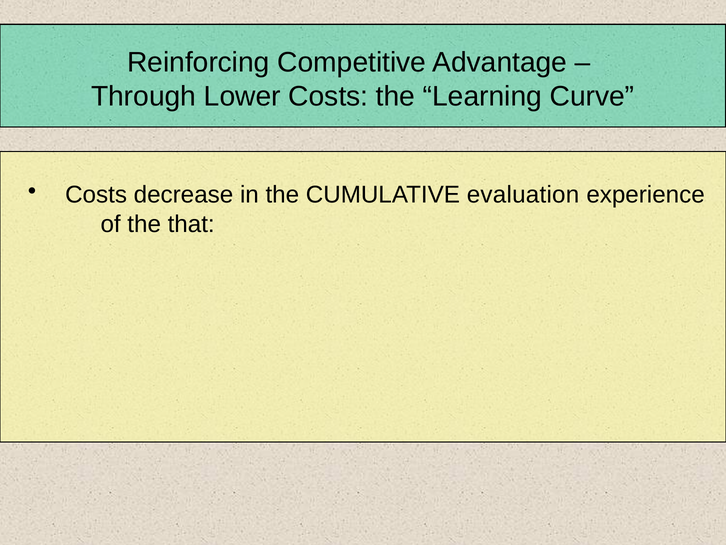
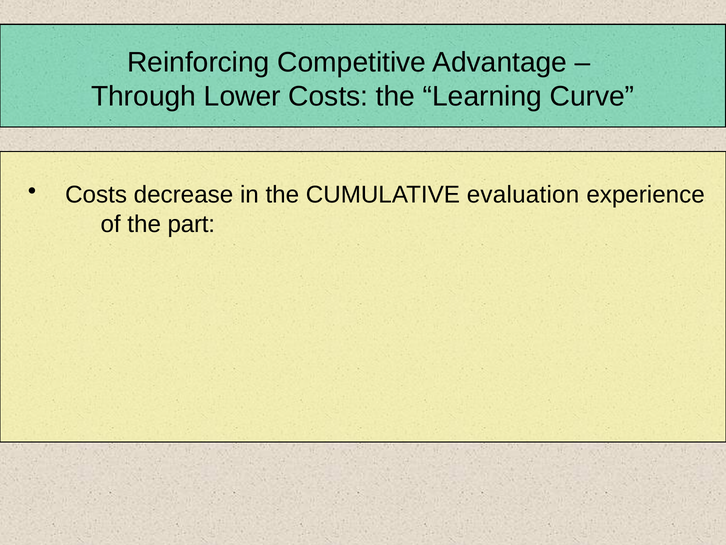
that: that -> part (191, 224)
